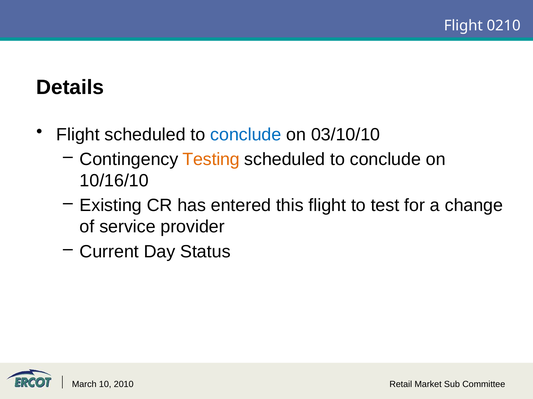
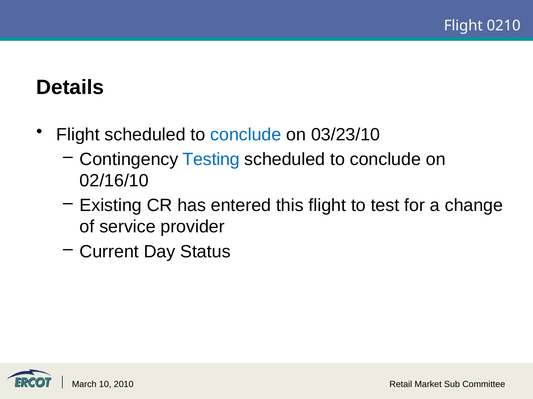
03/10/10: 03/10/10 -> 03/23/10 (346, 135)
Testing colour: orange -> blue (211, 160)
10/16/10: 10/16/10 -> 02/16/10 (114, 181)
